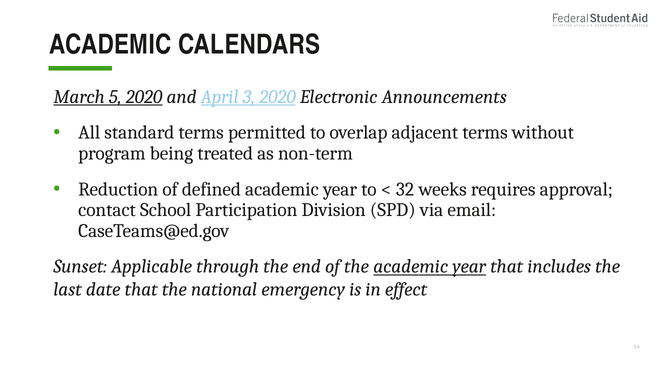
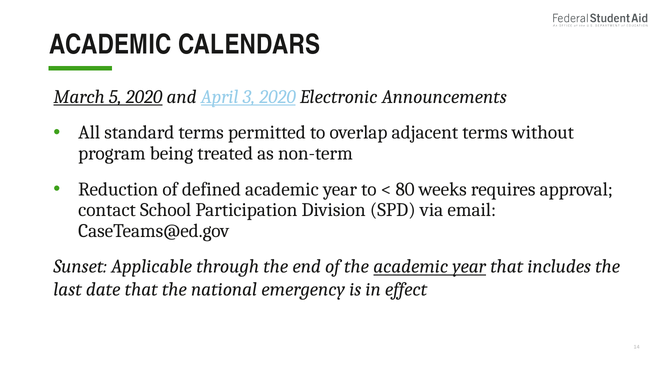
32: 32 -> 80 (405, 189)
